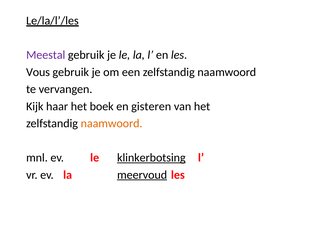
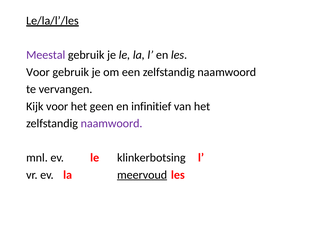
Vous: Vous -> Voor (38, 72)
Kijk haar: haar -> voor (57, 107)
boek: boek -> geen (102, 107)
gisteren: gisteren -> infinitief (151, 107)
naamwoord colour: orange -> purple (112, 124)
klinkerbotsing underline: present -> none (151, 158)
